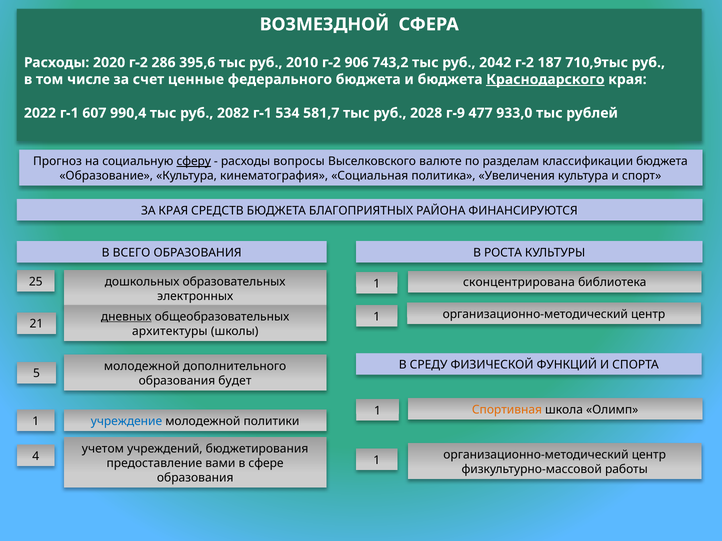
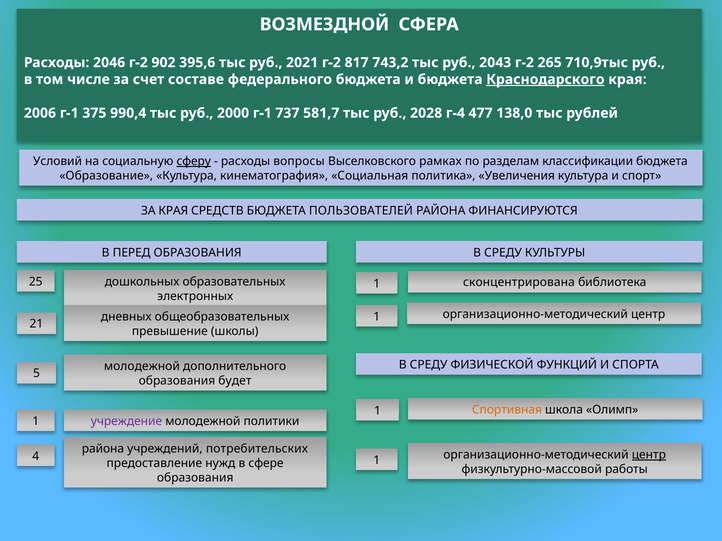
2020: 2020 -> 2046 (109, 63)
286: 286 -> 902 (164, 63)
2010: 2010 -> 2021 (302, 63)
906: 906 -> 817 (357, 63)
2042: 2042 -> 2043 (495, 63)
187: 187 -> 265 (550, 63)
ценные: ценные -> составе (196, 79)
2022: 2022 -> 2006 (40, 113)
607: 607 -> 375 (94, 113)
2082: 2082 -> 2000 (233, 113)
534: 534 -> 737 (287, 113)
г-9: г-9 -> г-4 (455, 113)
933,0: 933,0 -> 138,0 (514, 113)
Прогноз: Прогноз -> Условий (58, 161)
валюте: валюте -> рамках (440, 161)
БЛАГОПРИЯТНЫХ: БЛАГОПРИЯТНЫХ -> ПОЛЬЗОВАТЕЛЕЙ (361, 211)
РОСТА: РОСТА -> СРЕДУ (503, 253)
ВСЕГО: ВСЕГО -> ПЕРЕД (132, 253)
дневных underline: present -> none (126, 317)
архитектуры: архитектуры -> превышение (170, 331)
учреждение colour: blue -> purple (126, 422)
учетом: учетом -> района (103, 449)
бюджетирования: бюджетирования -> потребительских (257, 449)
центр underline: none -> present (649, 455)
вами: вами -> нужд (220, 464)
